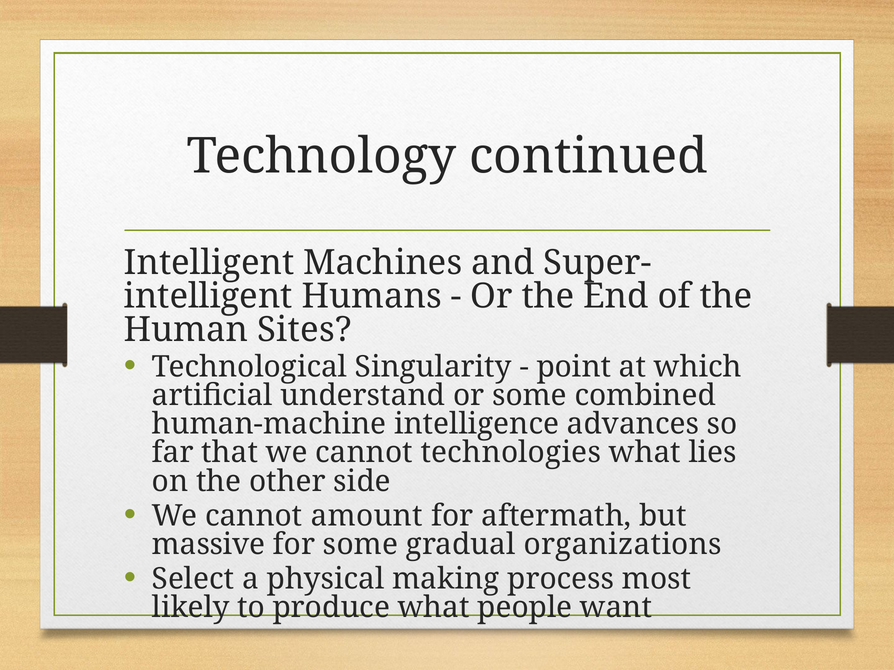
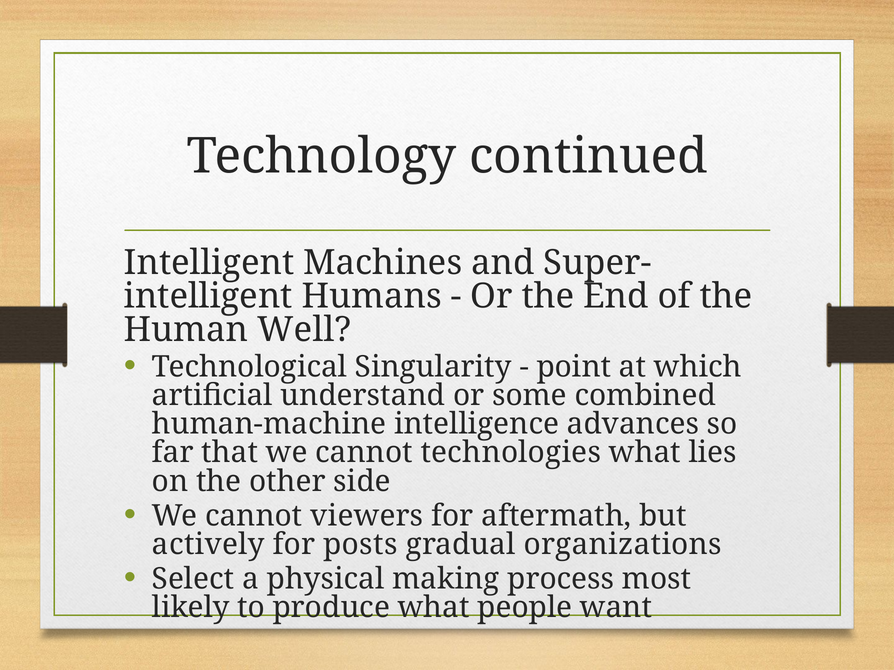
Sites: Sites -> Well (304, 330)
amount: amount -> viewers (367, 516)
massive: massive -> actively (208, 545)
for some: some -> posts (360, 545)
